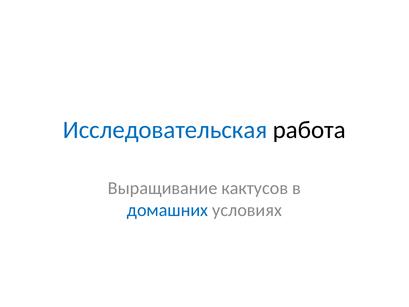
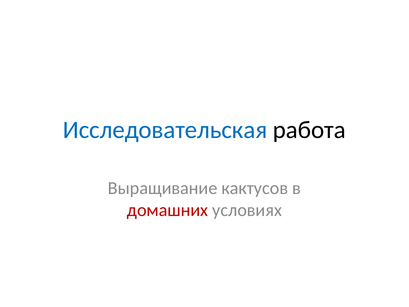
домашних colour: blue -> red (167, 210)
